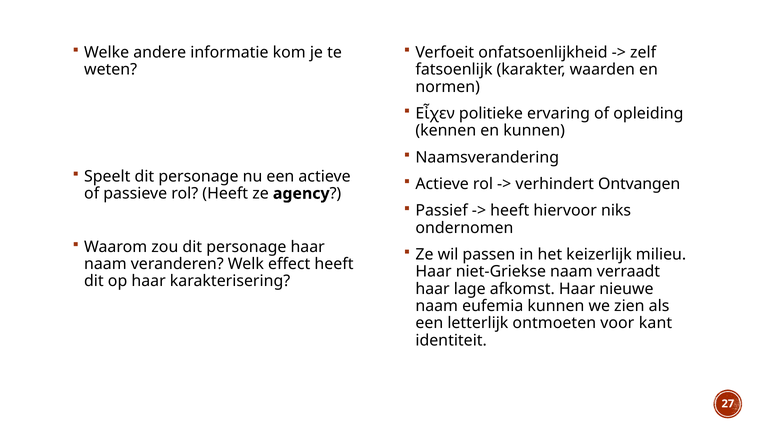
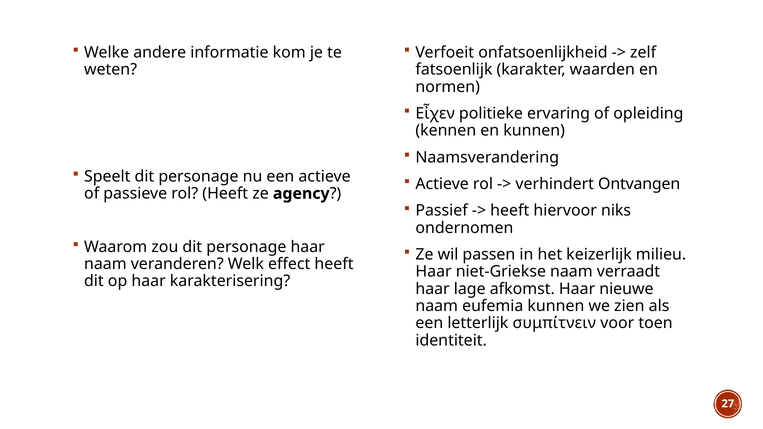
ontmoeten: ontmoeten -> συμπίτνειν (554, 323)
kant: kant -> toen (656, 323)
